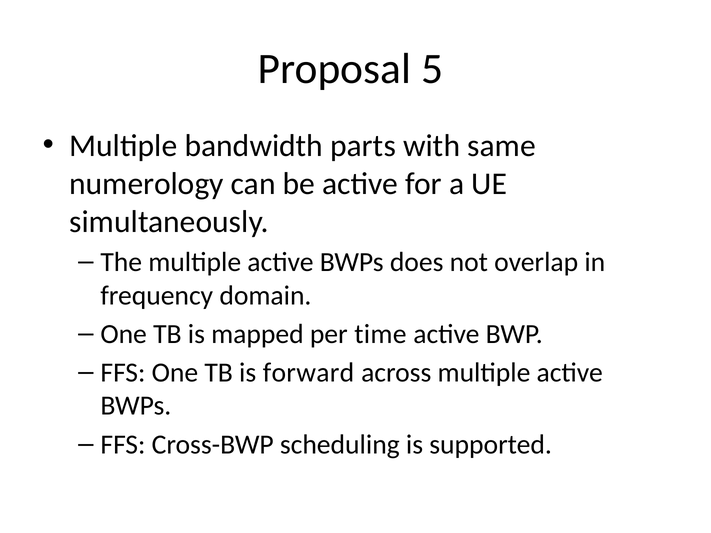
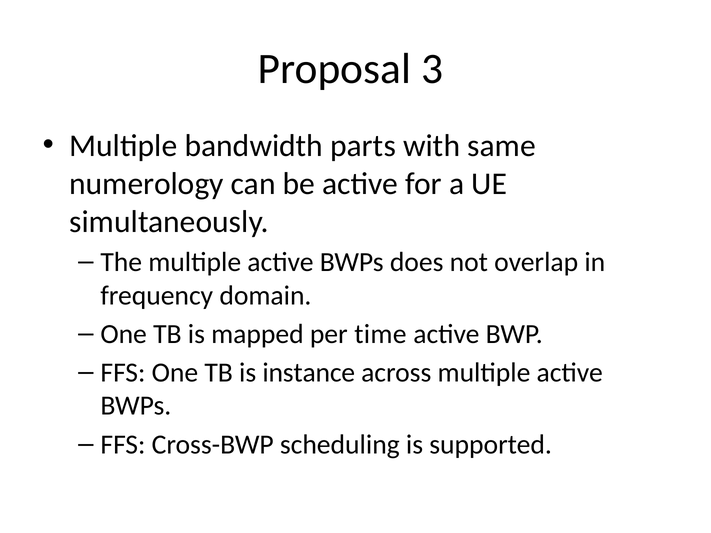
5: 5 -> 3 (432, 69)
forward: forward -> instance (309, 373)
